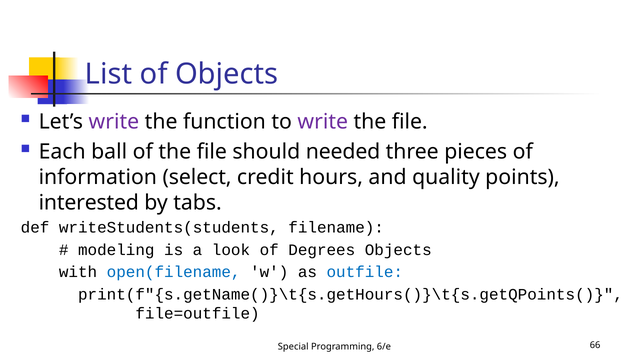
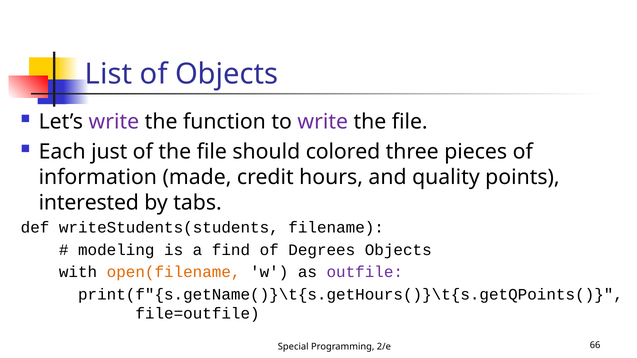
ball: ball -> just (109, 152)
needed: needed -> colored (343, 152)
select: select -> made (197, 177)
look: look -> find (231, 250)
open(filename colour: blue -> orange (174, 272)
outfile colour: blue -> purple (365, 272)
6/e: 6/e -> 2/e (384, 347)
